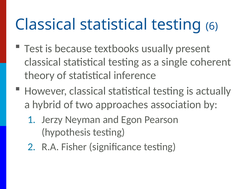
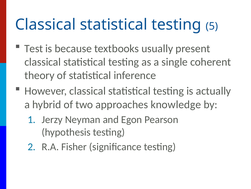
6: 6 -> 5 (212, 26)
association: association -> knowledge (176, 104)
